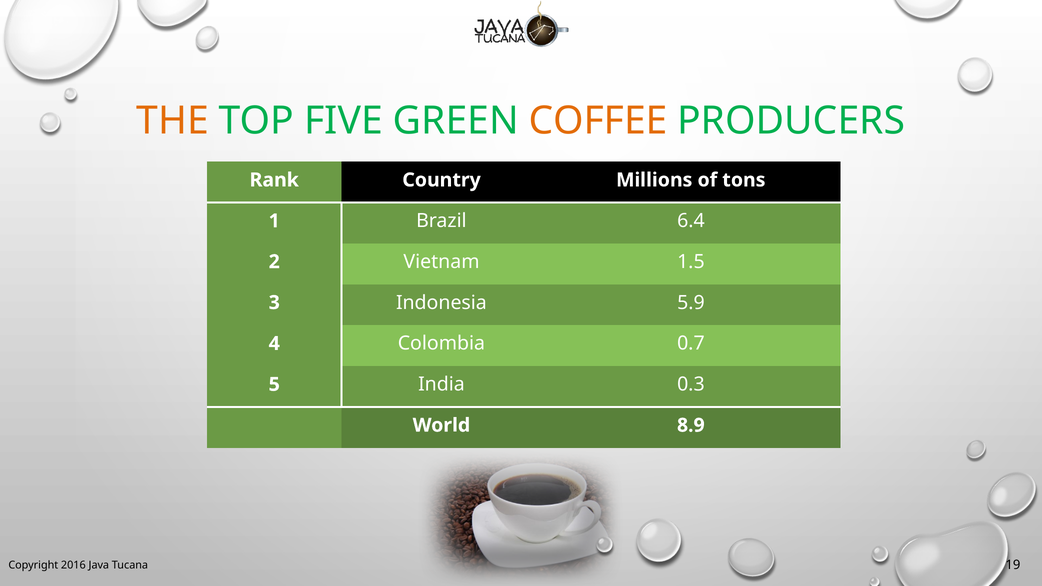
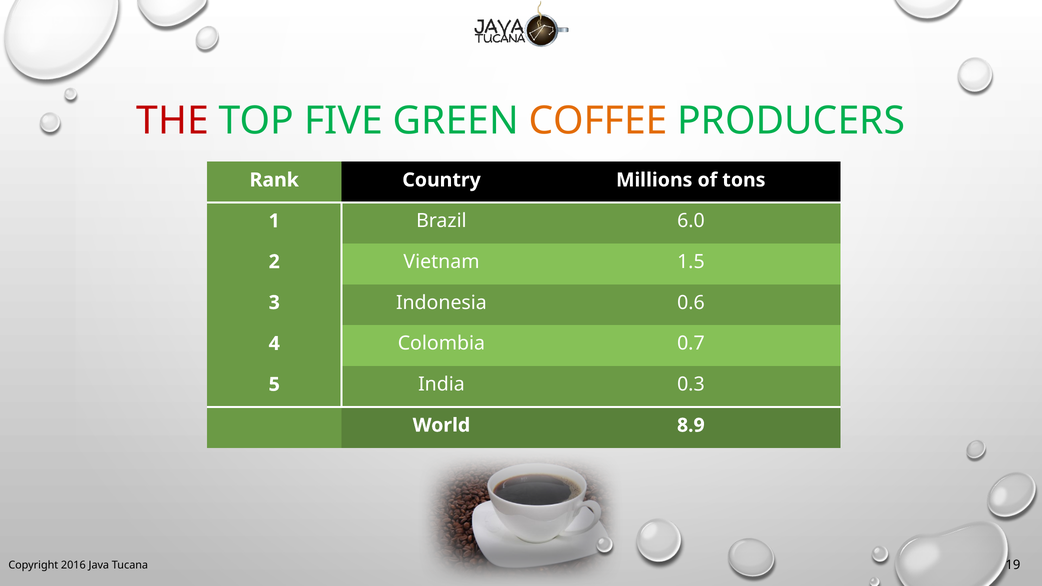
THE colour: orange -> red (173, 121)
6.4: 6.4 -> 6.0 (691, 221)
5.9: 5.9 -> 0.6 (691, 303)
